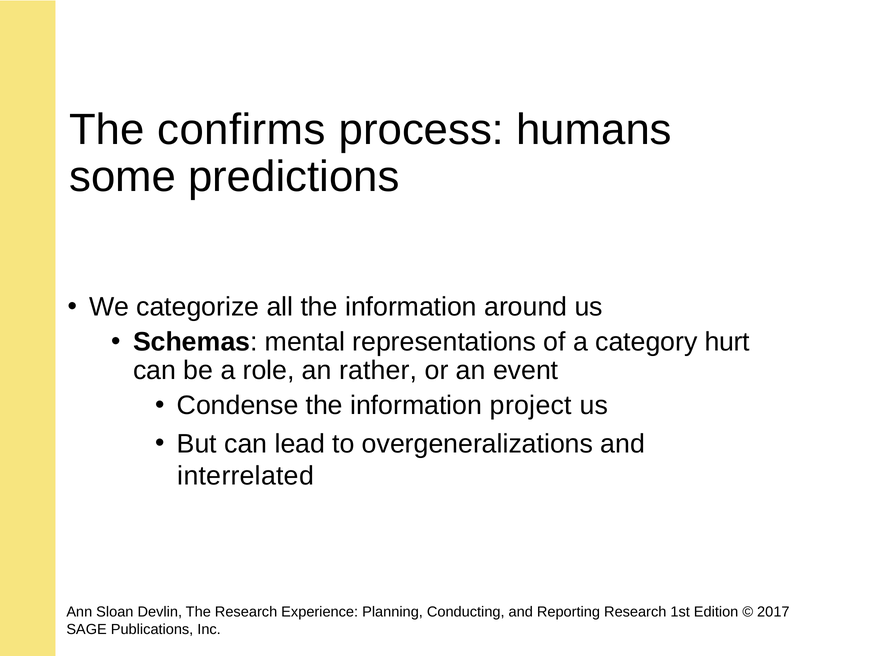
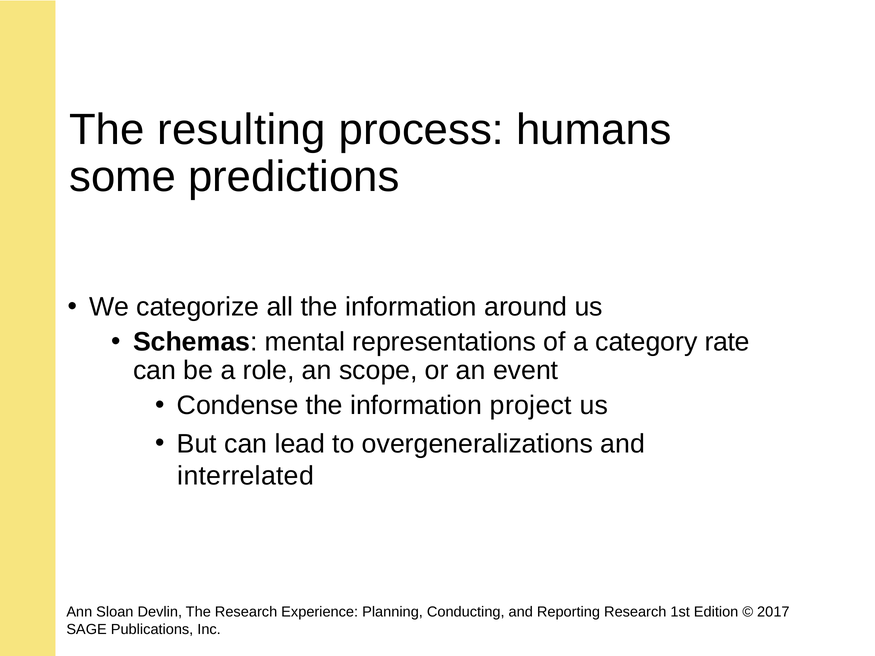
confirms: confirms -> resulting (241, 130)
hurt: hurt -> rate (727, 342)
rather: rather -> scope (378, 371)
